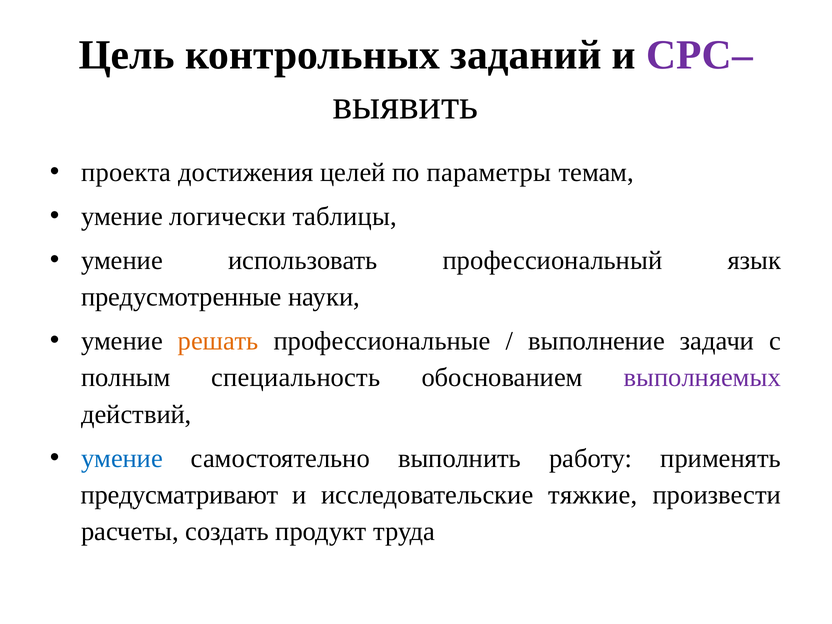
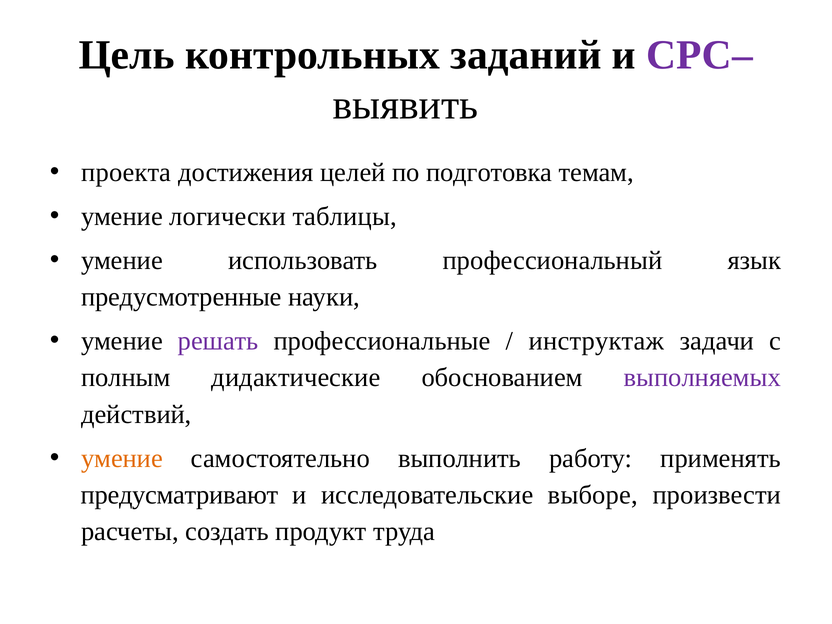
параметры: параметры -> подготовка (489, 172)
решать colour: orange -> purple (218, 341)
выполнение: выполнение -> инструктаж (596, 341)
специальность: специальность -> дидактические (296, 378)
умение colour: blue -> orange (122, 458)
тяжкие: тяжкие -> выборе (593, 495)
